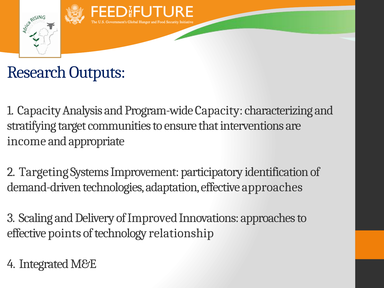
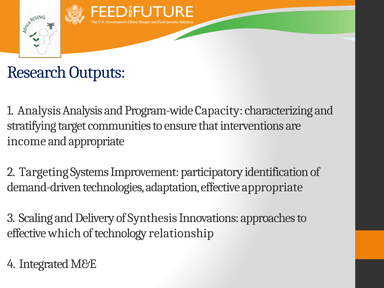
1 Capacity: Capacity -> Analysis (39, 110)
effective approaches: approaches -> appropriate (272, 187)
Improved: Improved -> Synthesis (152, 218)
points: points -> which (65, 233)
